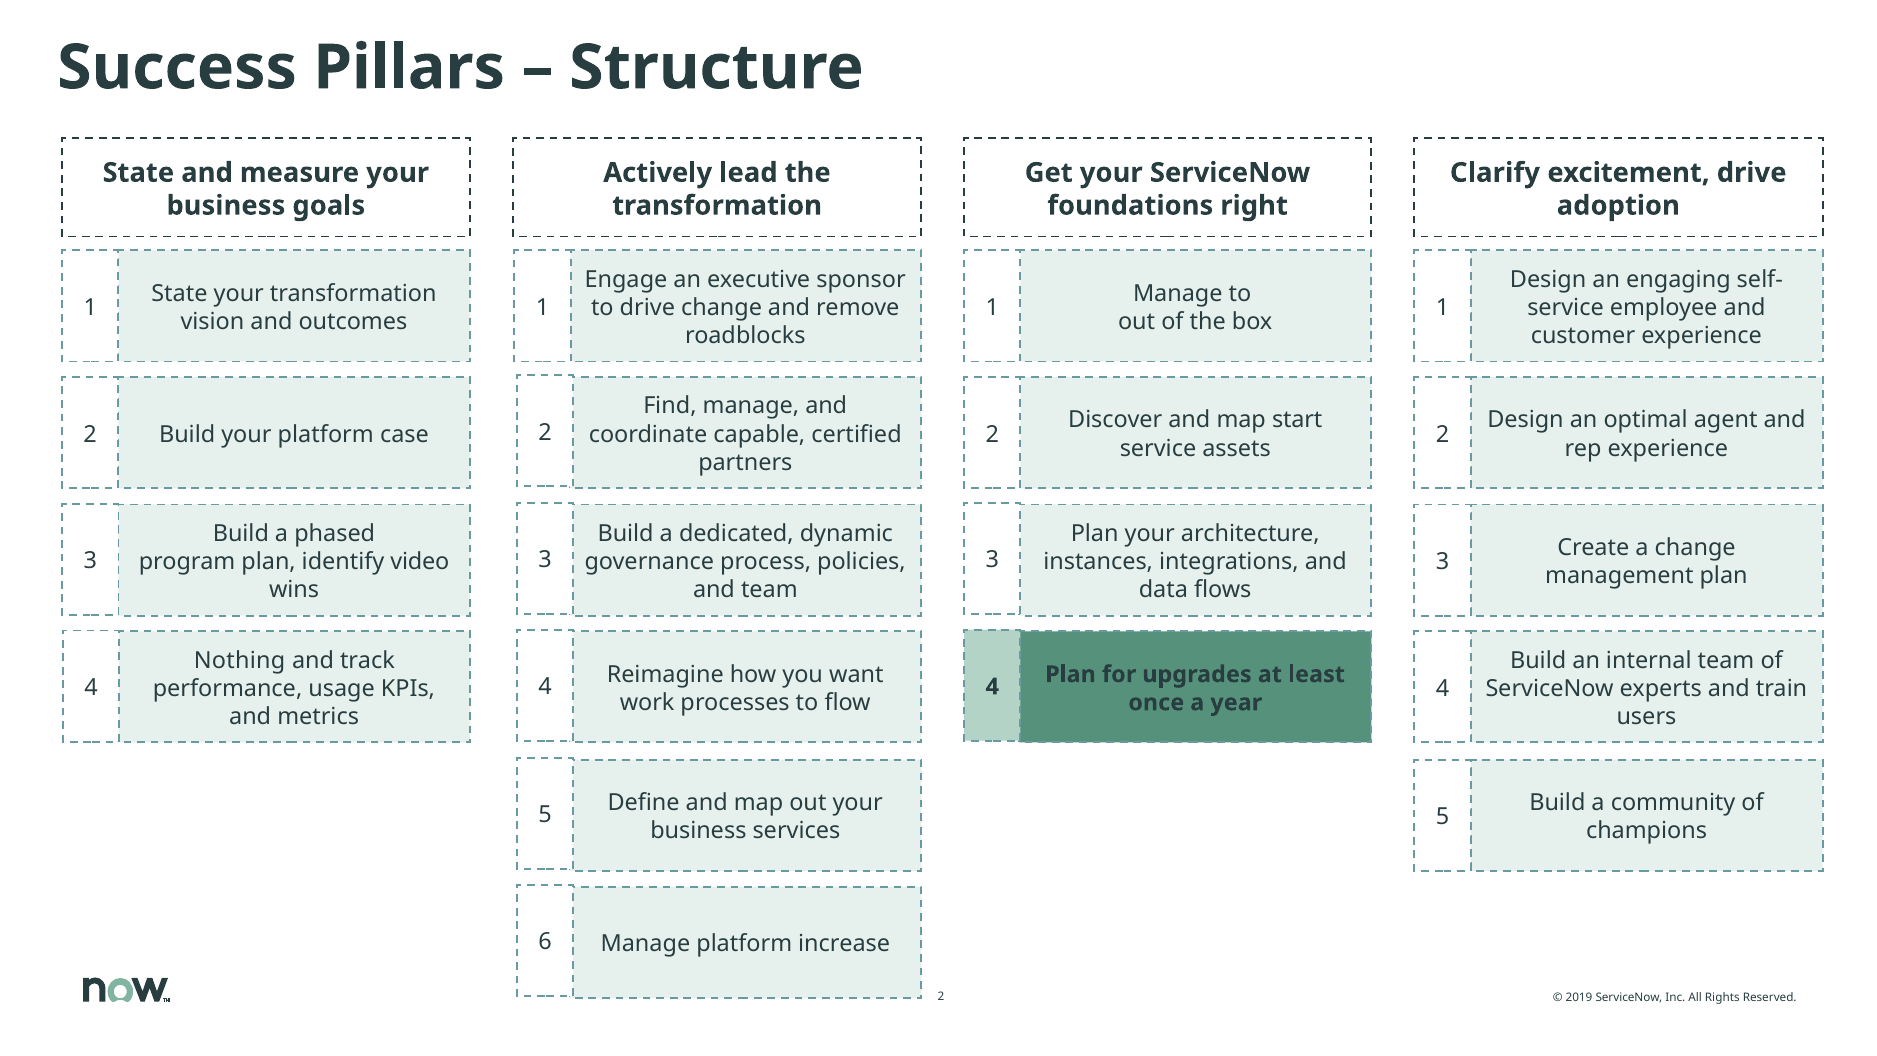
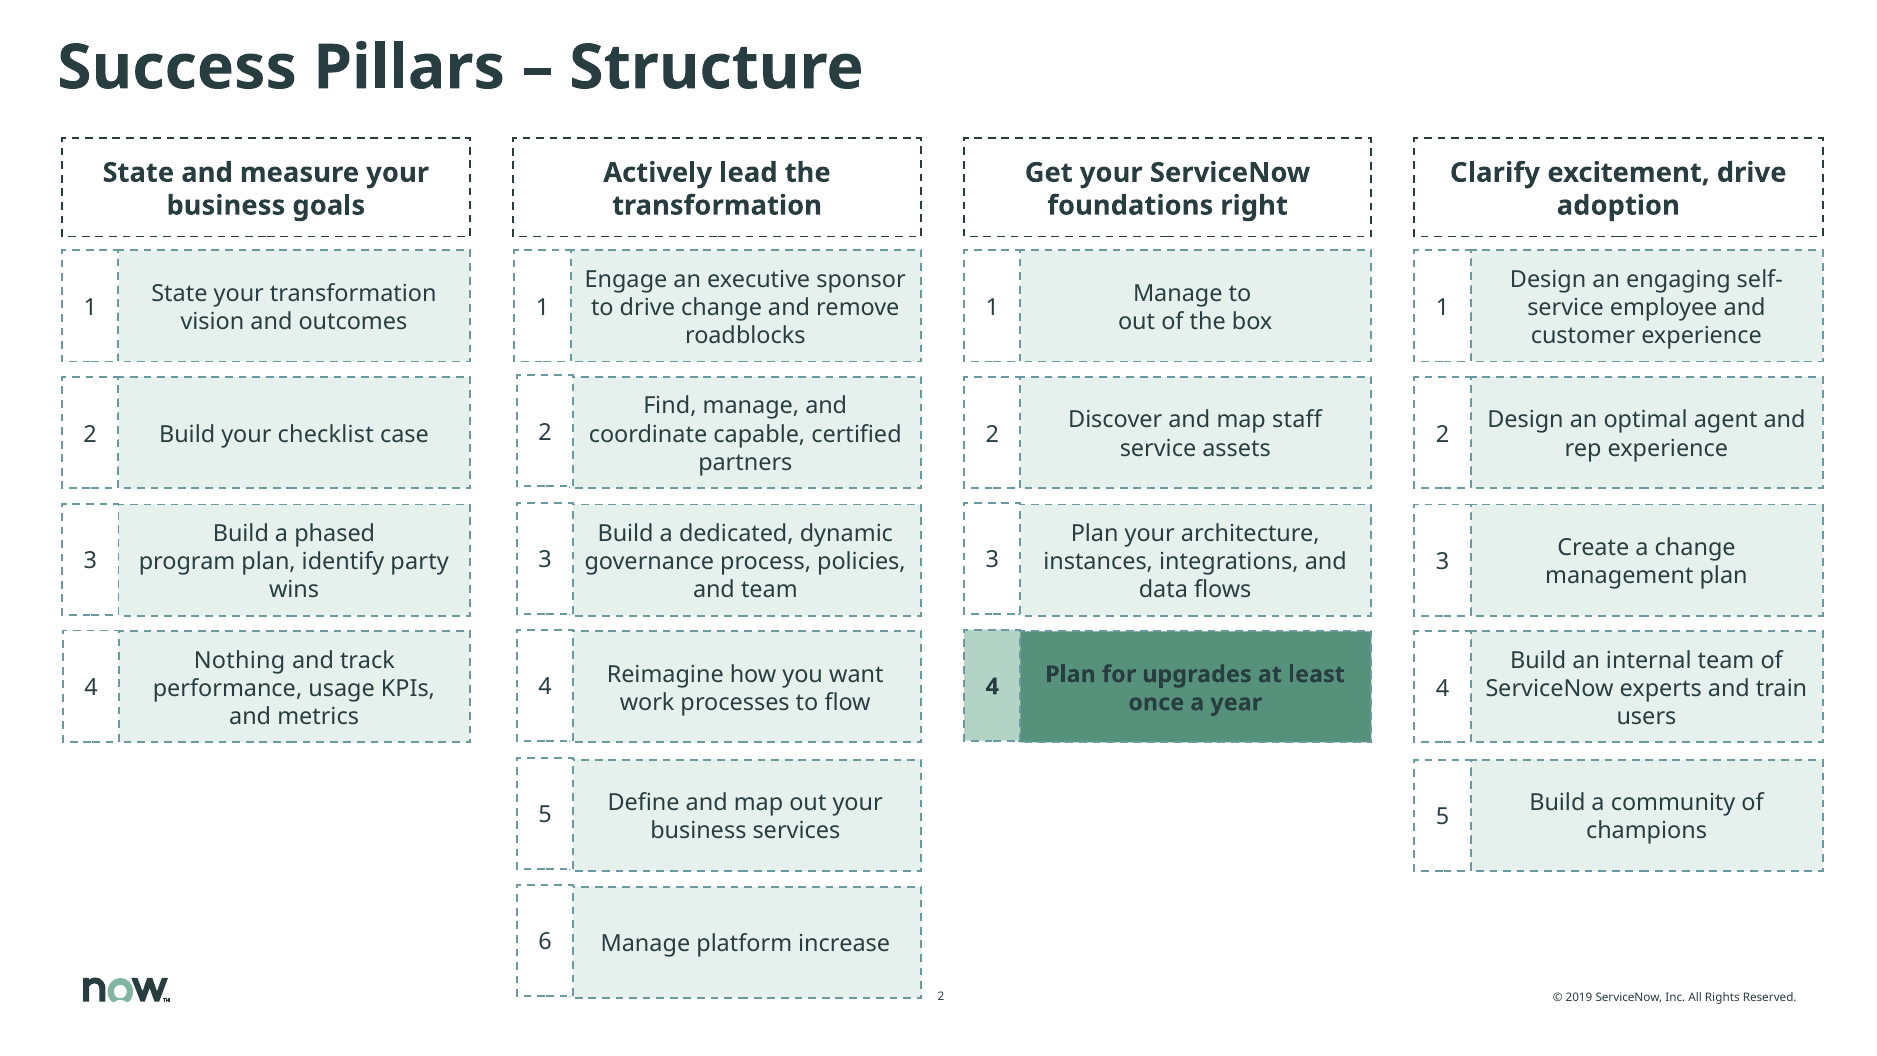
start: start -> staff (1297, 420)
your platform: platform -> checklist (326, 434)
video: video -> party (420, 562)
